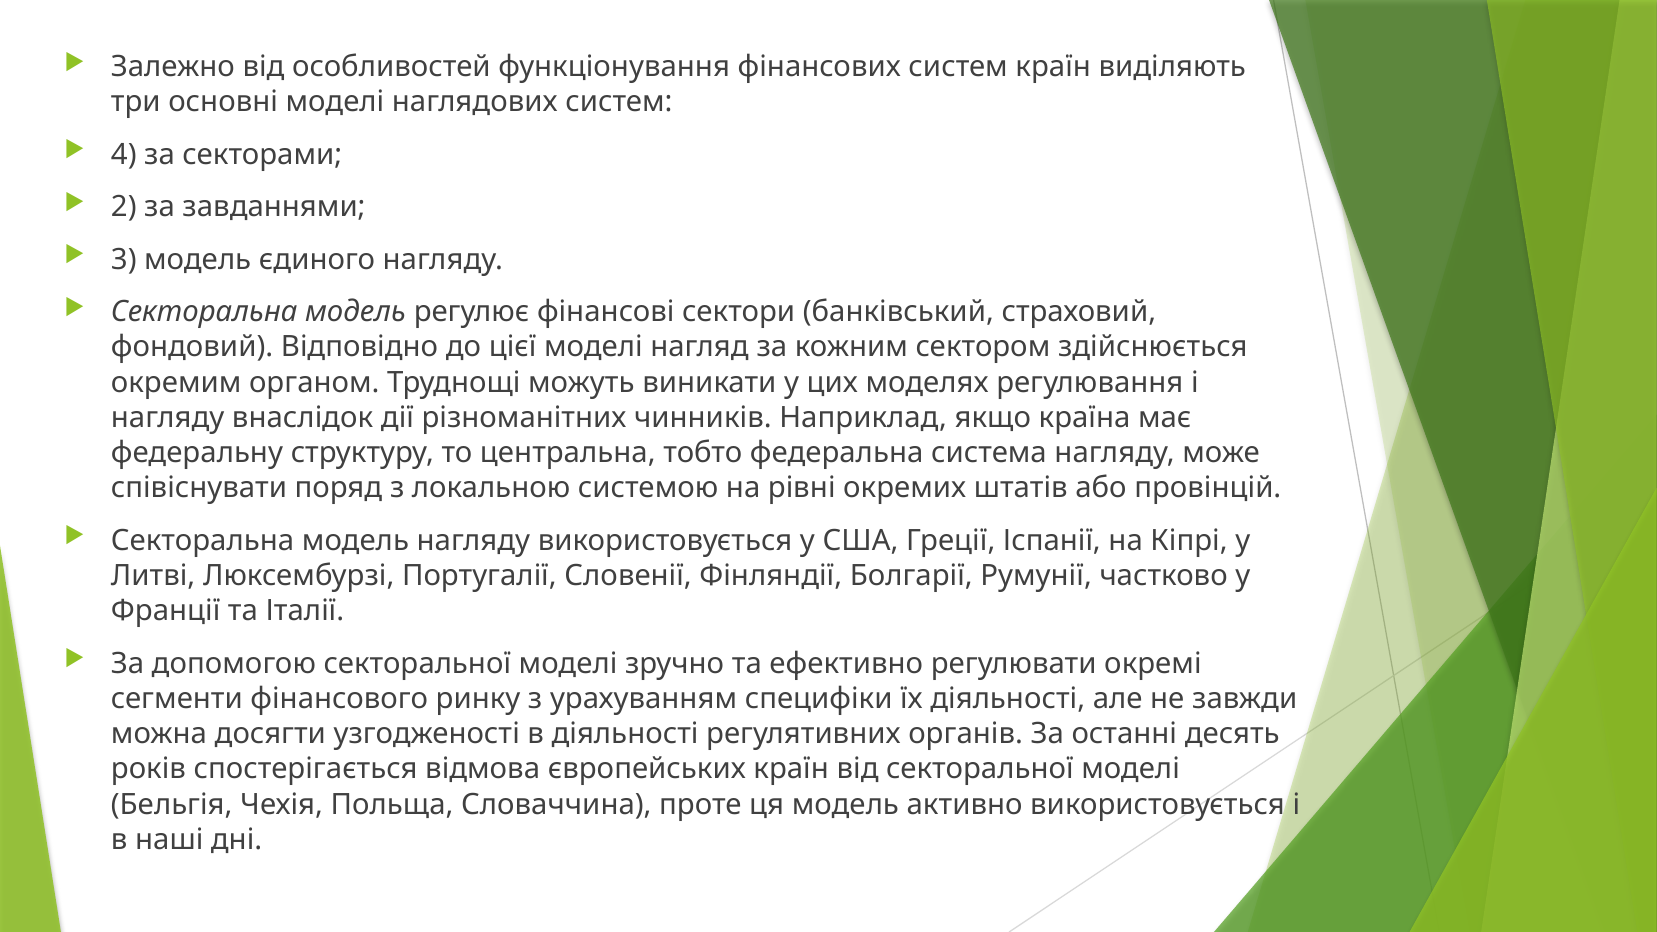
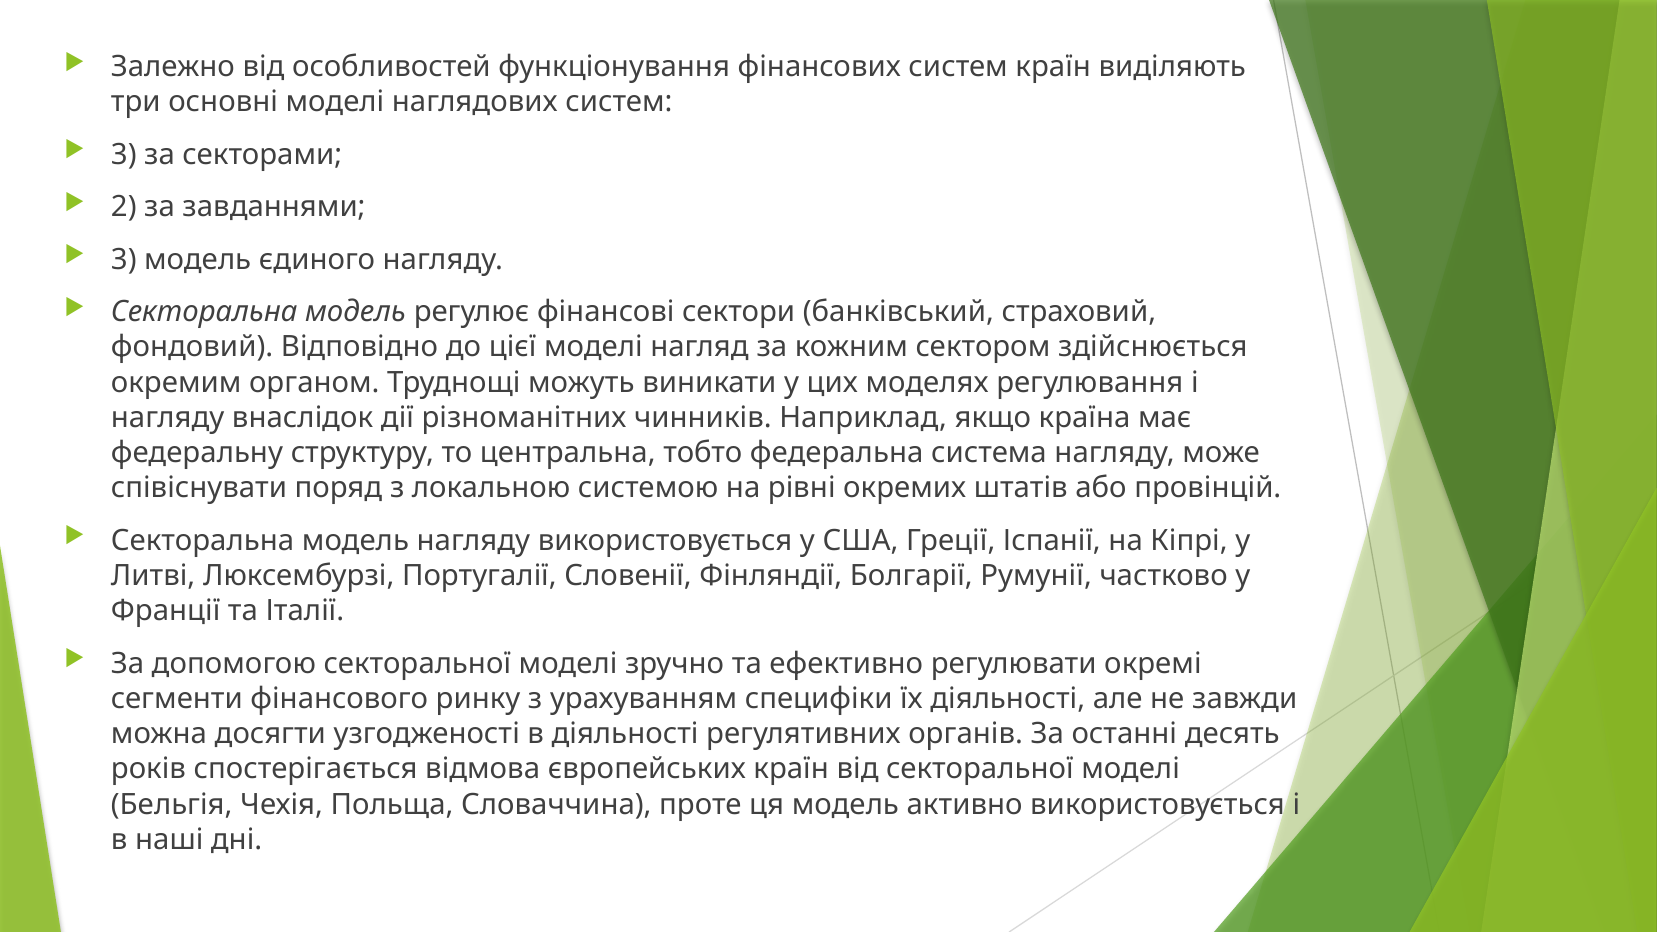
4: 4 -> 3 (124, 154)
